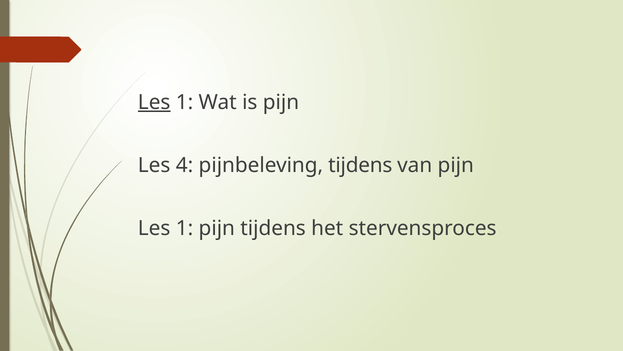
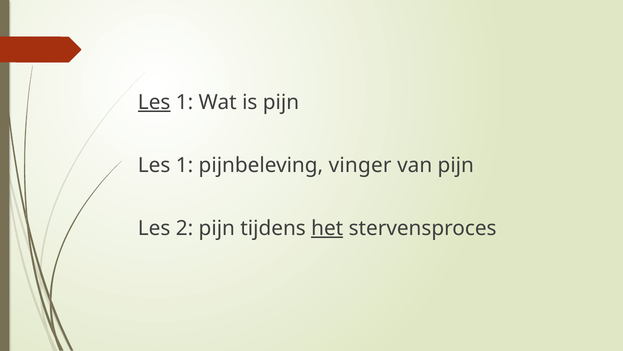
4: 4 -> 1 (184, 165)
pijnbeleving tijdens: tijdens -> vinger (360, 165)
1: 1 -> 2 (184, 228)
het underline: none -> present (327, 228)
